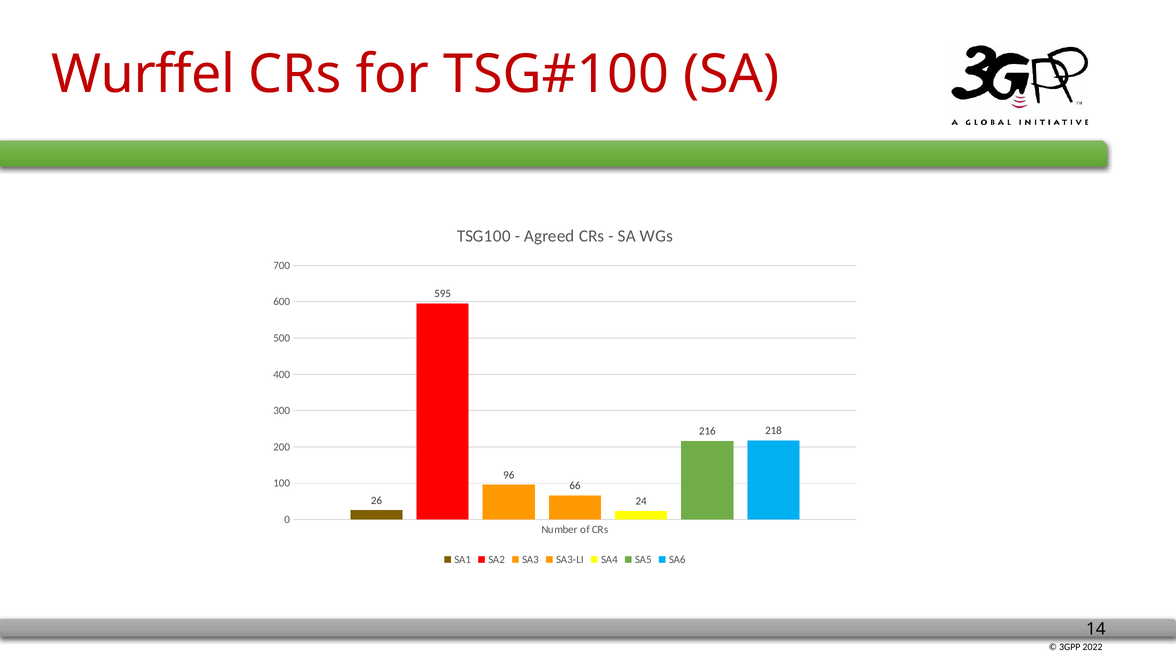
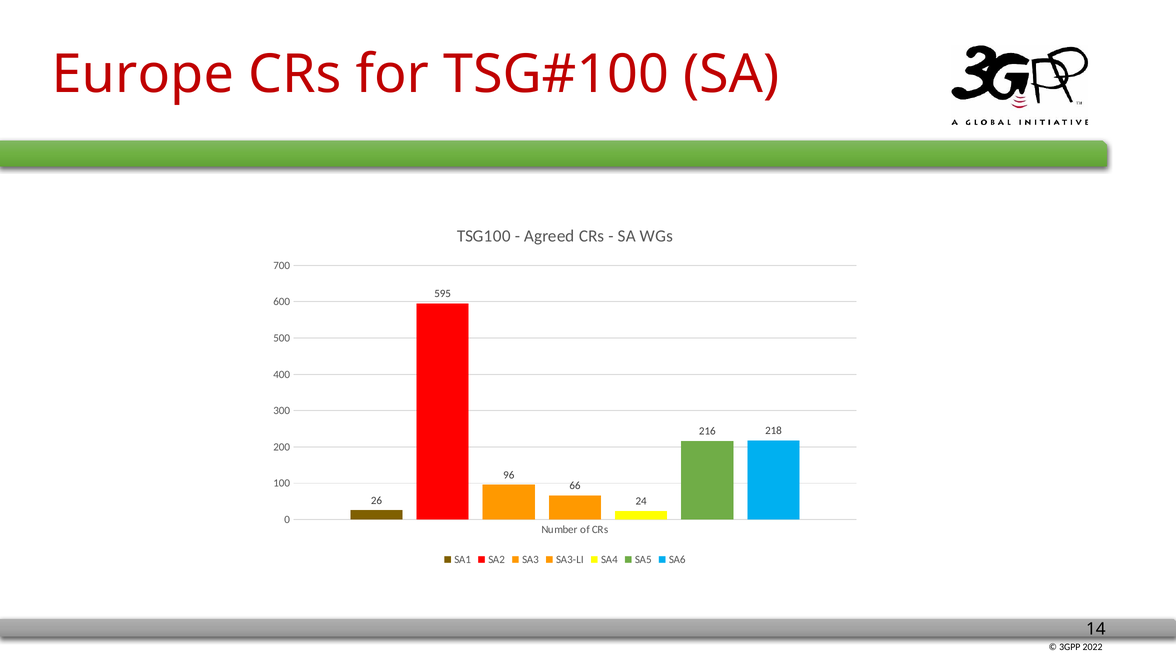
Wurffel: Wurffel -> Europe (143, 75)
